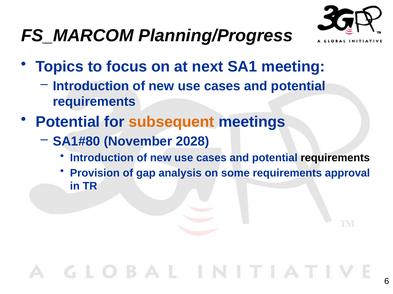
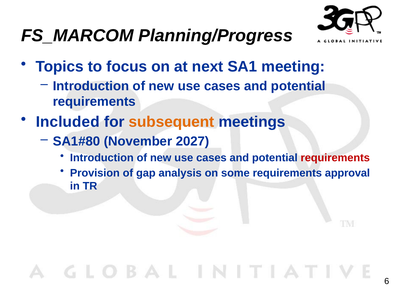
Potential: Potential -> Included (68, 122)
2028: 2028 -> 2027 (193, 142)
requirements colour: black -> red (335, 158)
